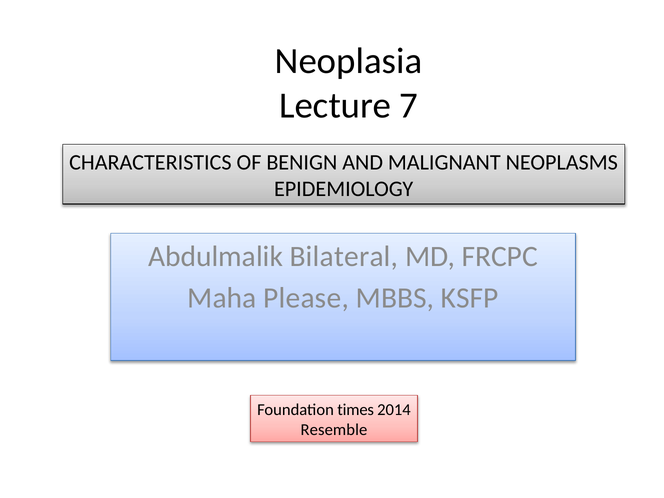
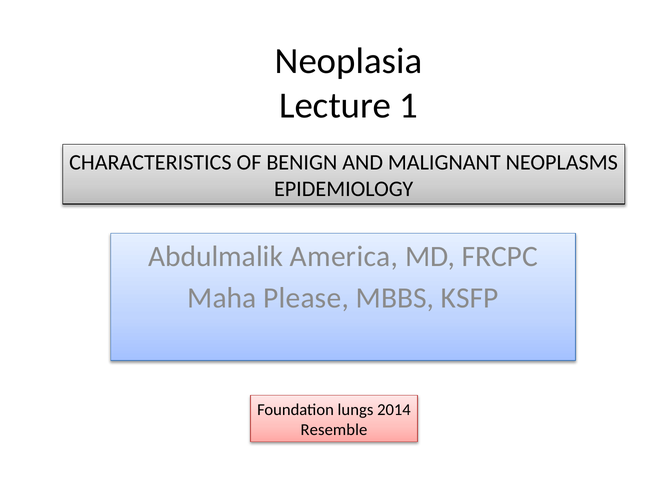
7: 7 -> 1 (408, 106)
Bilateral: Bilateral -> America (344, 256)
times: times -> lungs (356, 410)
